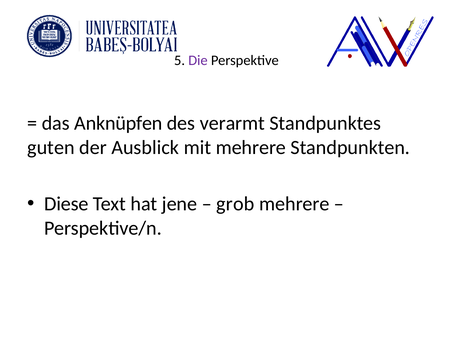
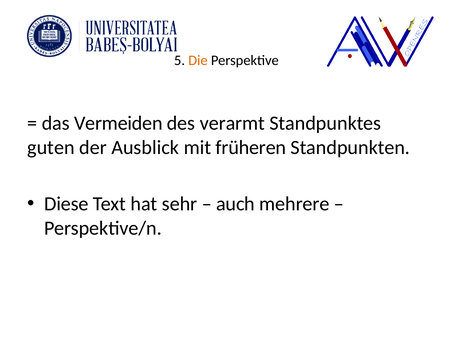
Die colour: purple -> orange (198, 60)
Anknüpfen: Anknüpfen -> Vermeiden (118, 123)
mit mehrere: mehrere -> früheren (251, 147)
jene: jene -> sehr (180, 204)
grob: grob -> auch (236, 204)
